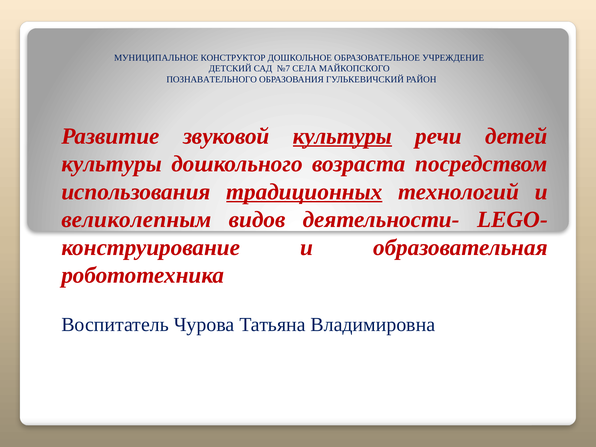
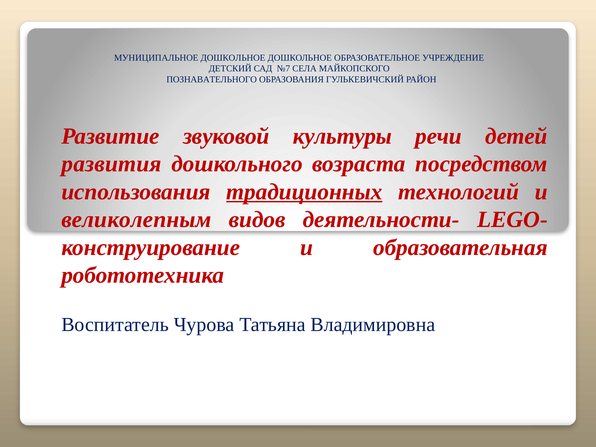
МУНИЦИПАЛЬНОЕ КОНСТРУКТОР: КОНСТРУКТОР -> ДОШКОЛЬНОЕ (233, 58)
культуры underline: present -> none (343, 136)
культуры: культуры -> развития (111, 164)
